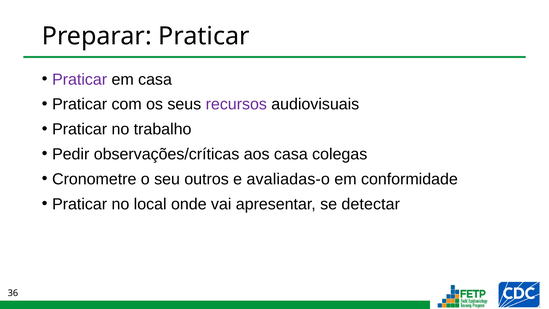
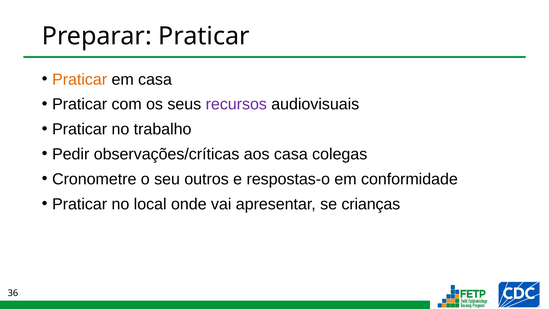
Praticar colour: purple -> orange (80, 79)
avaliadas-o: avaliadas-o -> respostas-o (288, 179)
detectar: detectar -> crianças (371, 204)
